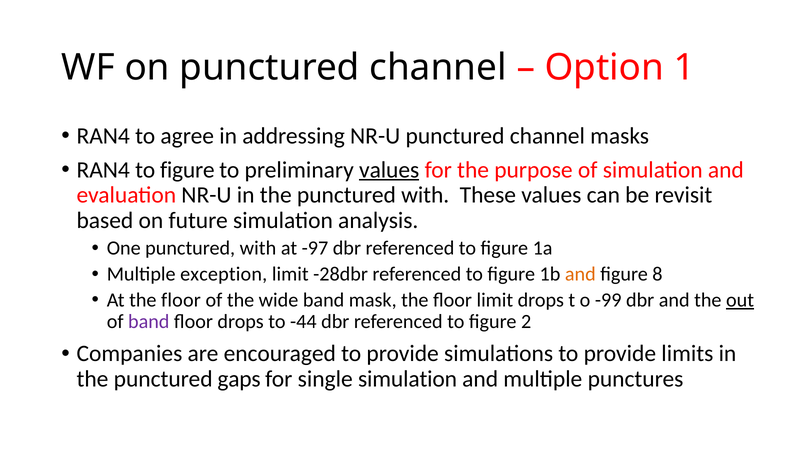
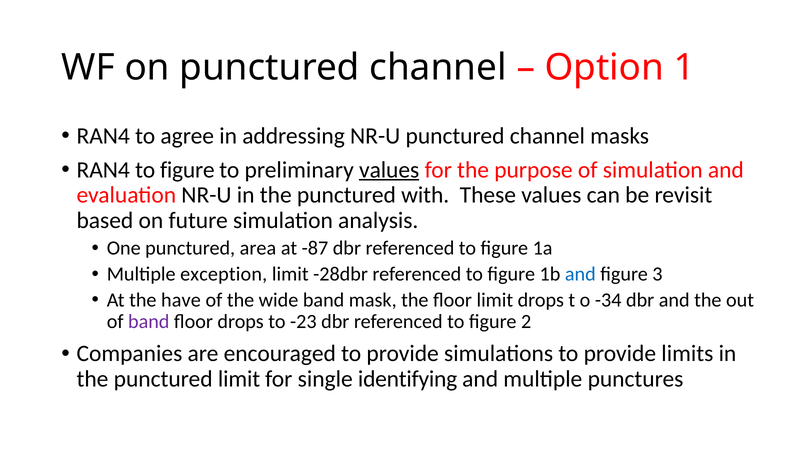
One punctured with: with -> area (258, 248)
-97: -97 -> -87 (315, 248)
and colour: orange -> blue (580, 274)
8: 8 -> 3 (657, 274)
At the floor: floor -> have (181, 300)
-99: -99 -> -34 (608, 300)
out underline: present -> none (740, 300)
-44: -44 -> -23 (303, 322)
punctured gaps: gaps -> limit (239, 379)
single simulation: simulation -> identifying (408, 379)
